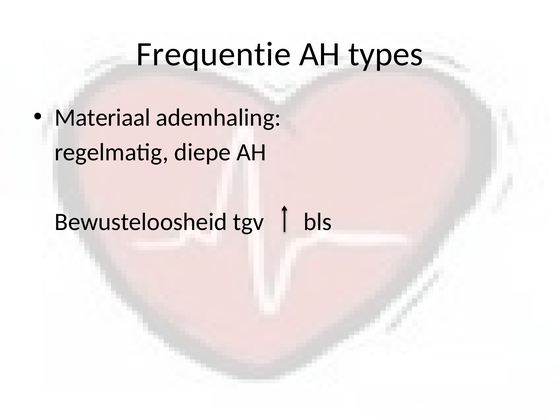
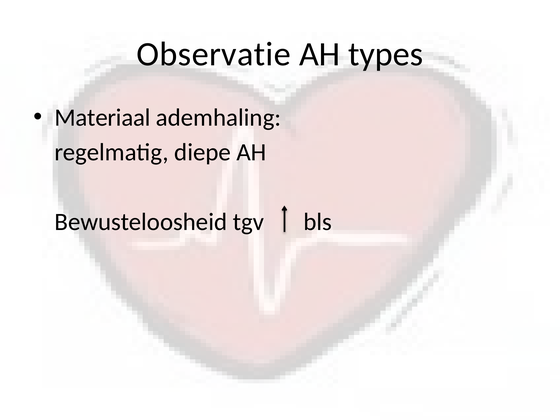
Frequentie: Frequentie -> Observatie (214, 54)
